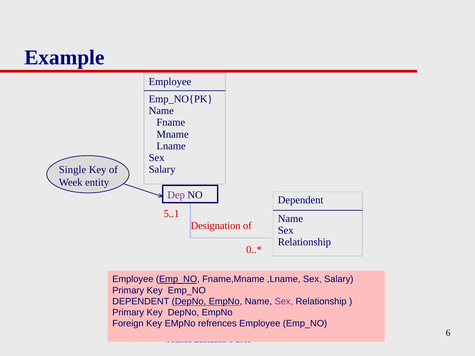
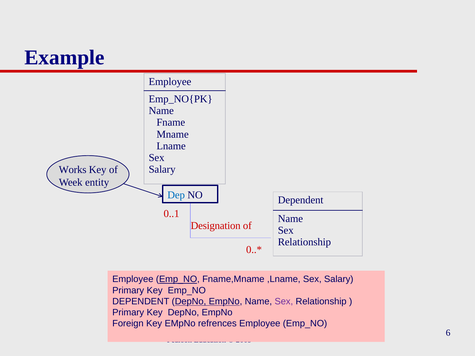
Single: Single -> Works (73, 170)
Dep colour: purple -> blue (176, 195)
5..1: 5..1 -> 0..1 (171, 214)
